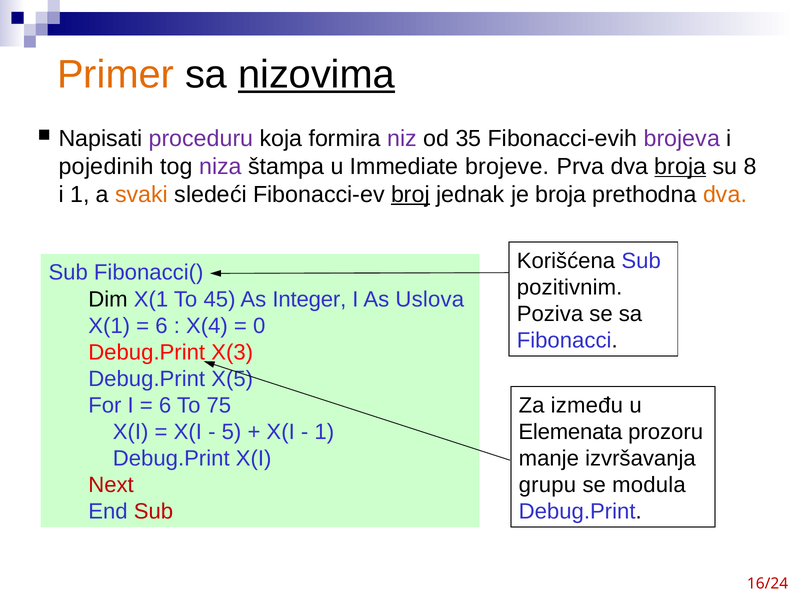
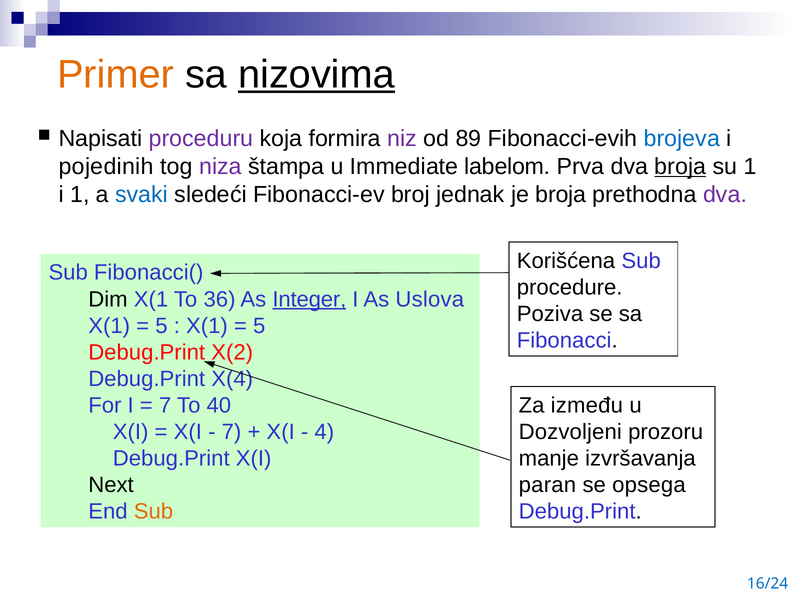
35: 35 -> 89 (468, 139)
brojeva colour: purple -> blue (682, 139)
brojeve: brojeve -> labelom (507, 167)
su 8: 8 -> 1 (750, 167)
svaki colour: orange -> blue (142, 194)
broj underline: present -> none (410, 194)
dva colour: orange -> purple (725, 194)
pozitivnim: pozitivnim -> procedure (570, 287)
45: 45 -> 36 (220, 299)
Integer underline: none -> present (309, 299)
6: 6 -> 5 (161, 326)
X(4: X(4 -> X(1 (207, 326)
0: 0 -> 5 (259, 326)
X(3: X(3 -> X(2 (232, 352)
X(5: X(5 -> X(4 (232, 379)
6: 6 -> 7 (165, 405)
75: 75 -> 40 (219, 405)
Elemenata: Elemenata -> Dozvoljeni (570, 432)
5: 5 -> 7 (232, 432)
1: 1 -> 4 (324, 432)
grupu: grupu -> paran (547, 485)
modula: modula -> opsega (649, 485)
Next colour: red -> black (111, 485)
Sub colour: red -> orange (153, 512)
16/24 colour: red -> blue (768, 584)
